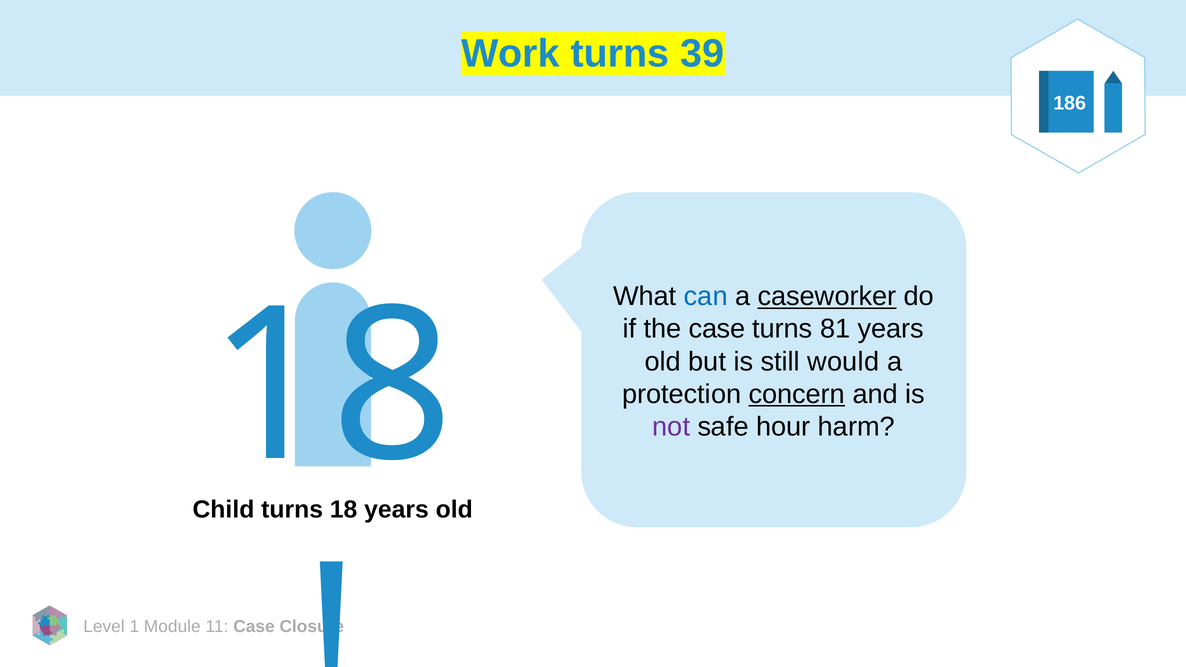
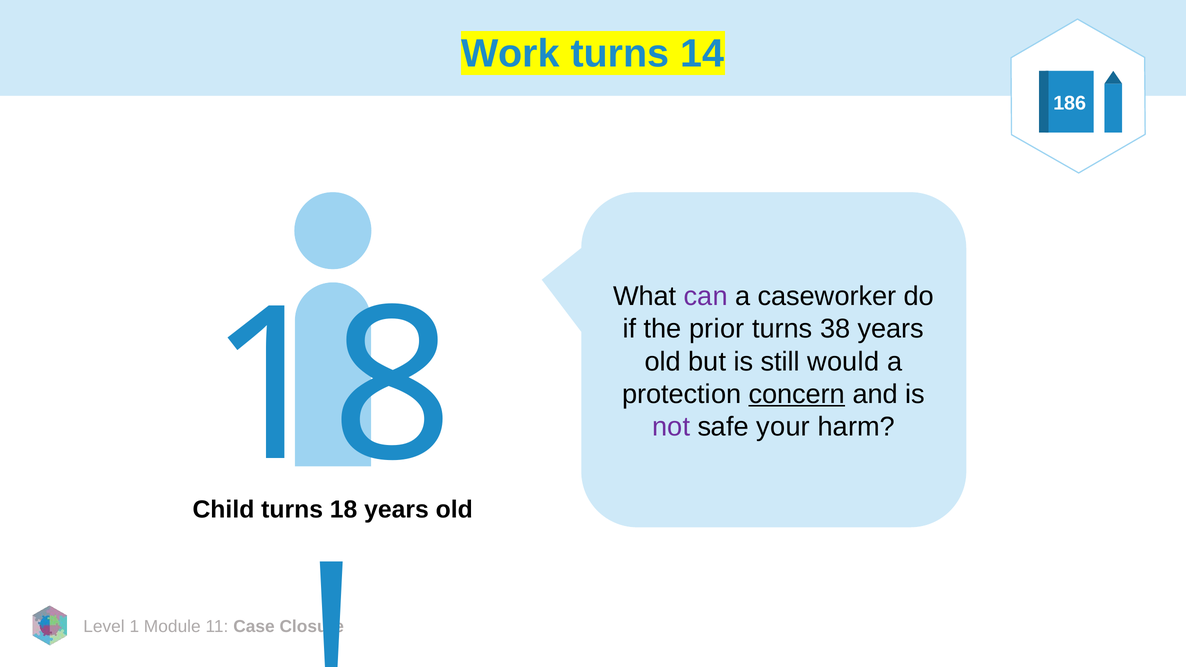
39: 39 -> 14 (702, 54)
can colour: blue -> purple (706, 296)
caseworker underline: present -> none (827, 296)
the case: case -> prior (717, 329)
81: 81 -> 38 (835, 329)
hour: hour -> your (783, 427)
